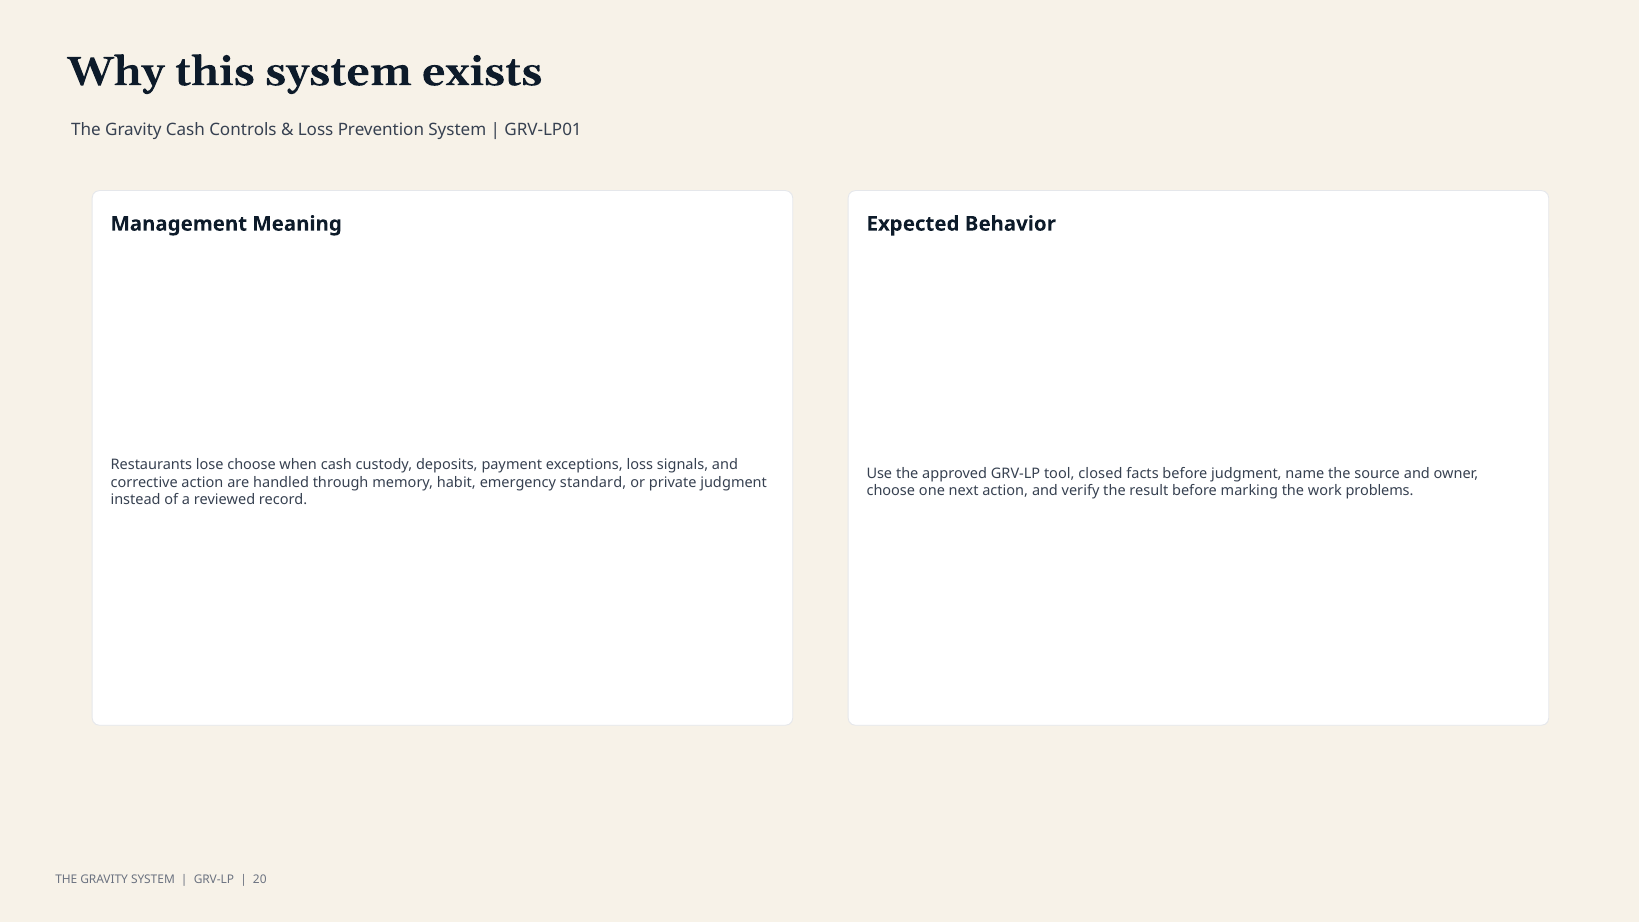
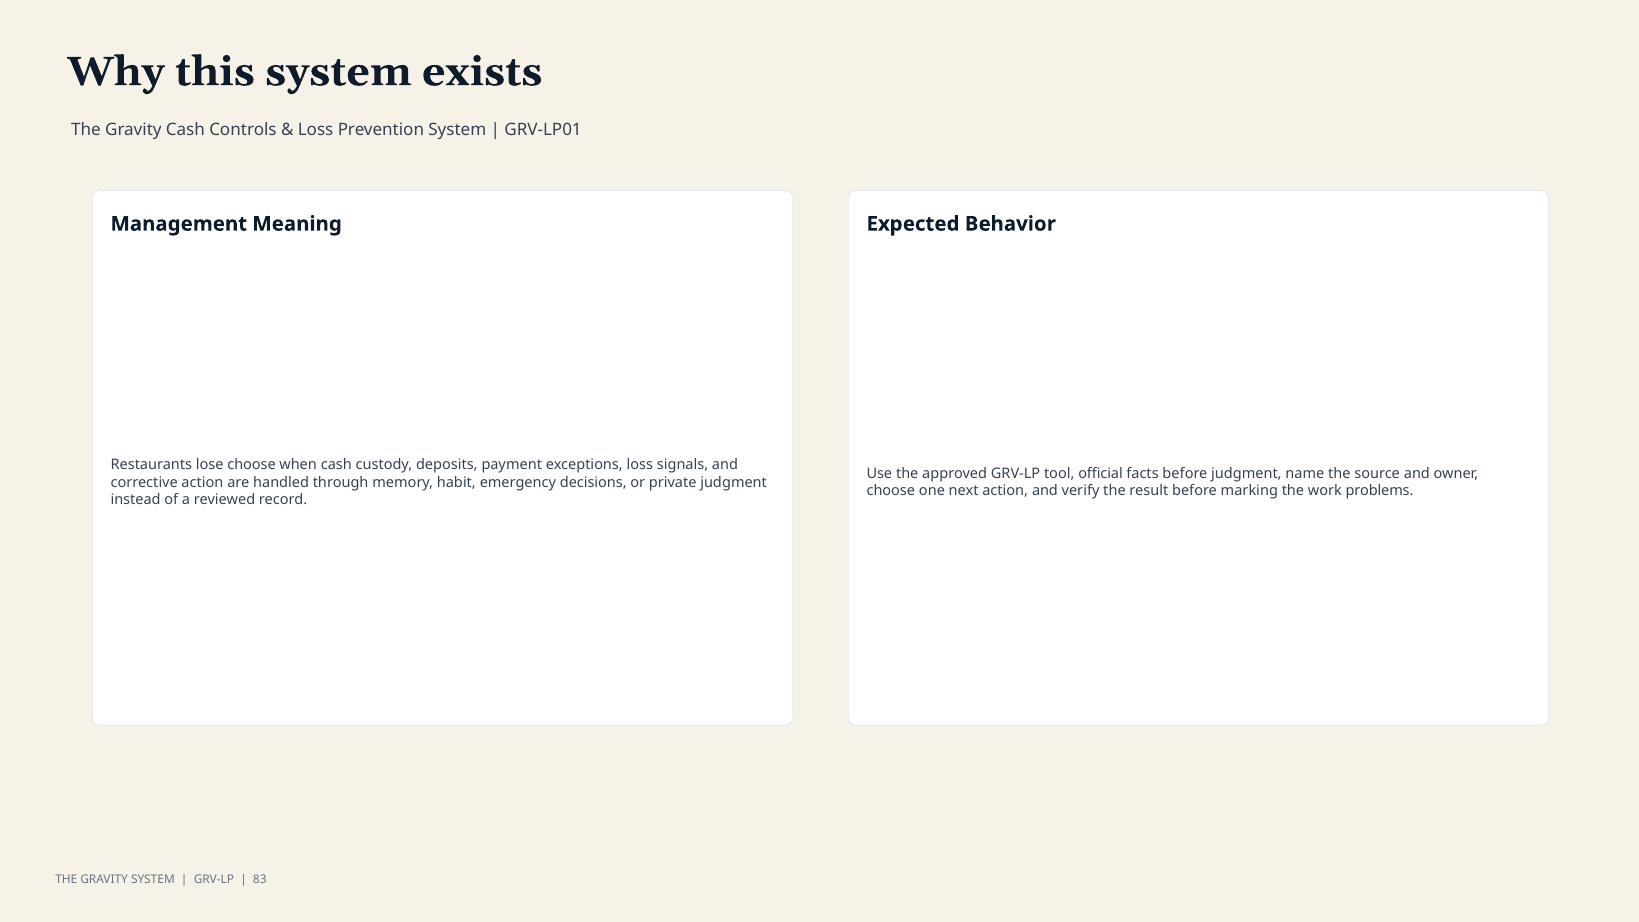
closed: closed -> official (1101, 473)
standard: standard -> decisions (593, 482)
20: 20 -> 83 (260, 880)
